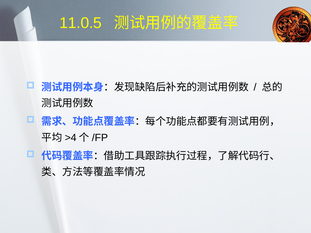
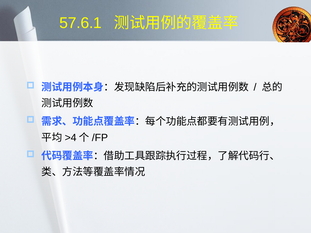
11.0.5: 11.0.5 -> 57.6.1 (81, 23)
